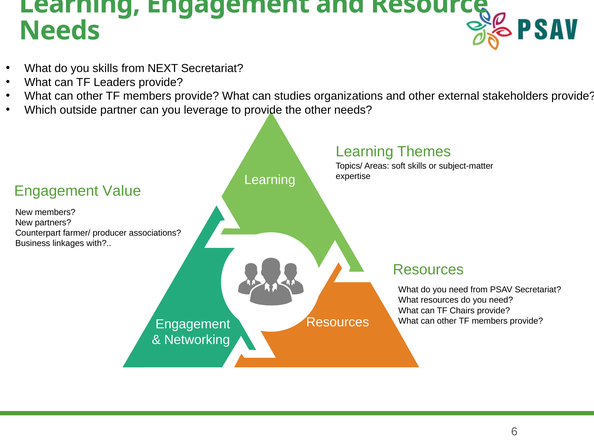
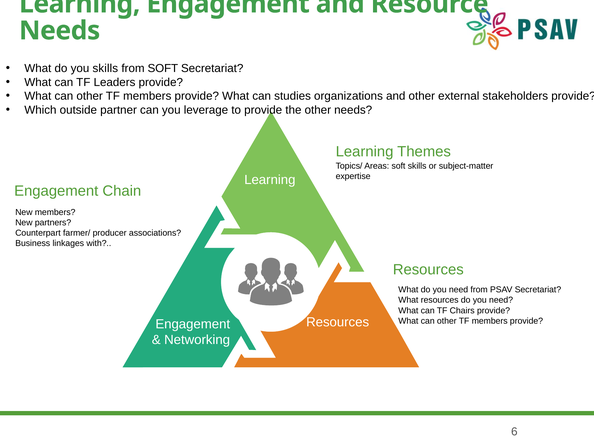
from NEXT: NEXT -> SOFT (163, 68)
Value: Value -> Chain (122, 191)
